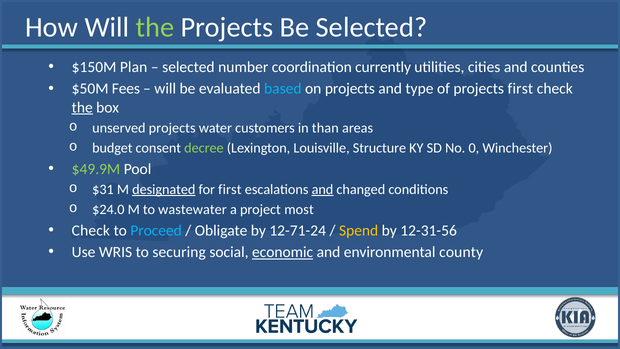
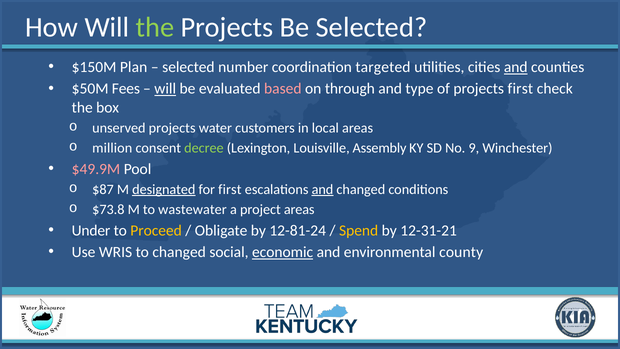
currently: currently -> targeted (383, 67)
and underline: none -> present (516, 67)
will underline: none -> present (165, 89)
based colour: light blue -> pink (283, 89)
on projects: projects -> through (350, 89)
the underline: present -> none (82, 107)
than: than -> local (325, 128)
budget: budget -> million (112, 148)
Structure: Structure -> Assembly (379, 148)
0: 0 -> 9 (474, 148)
$49.9M colour: light green -> pink (96, 169)
$31: $31 -> $87 (103, 189)
$24.0: $24.0 -> $73.8 (108, 209)
project most: most -> areas (299, 209)
Check: Check -> Under (91, 230)
Proceed colour: light blue -> yellow (156, 230)
12-71-24: 12-71-24 -> 12-81-24 (298, 230)
12-31-56: 12-31-56 -> 12-31-21 (429, 230)
to securing: securing -> changed (179, 252)
